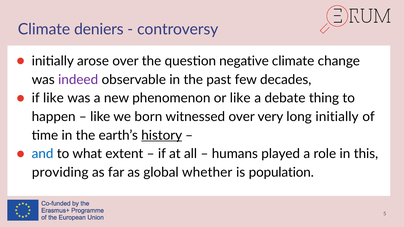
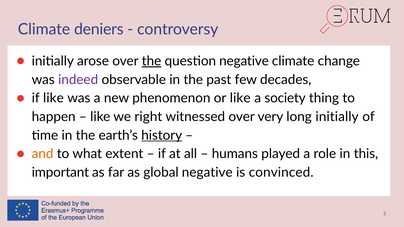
the underline: none -> present (152, 61)
debate: debate -> society (285, 98)
born: born -> right (148, 117)
and colour: blue -> orange (43, 154)
providing: providing -> important (60, 173)
global whether: whether -> negative (207, 173)
population: population -> convinced (281, 173)
